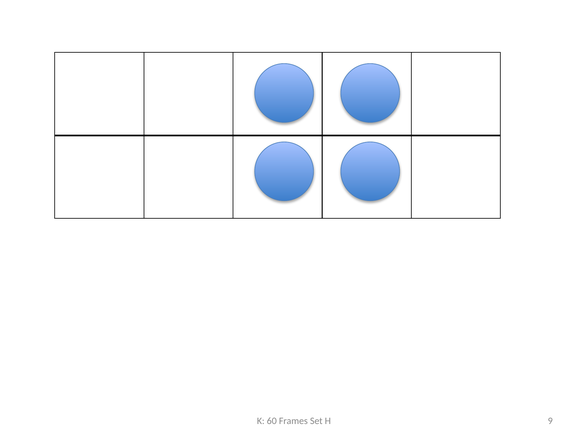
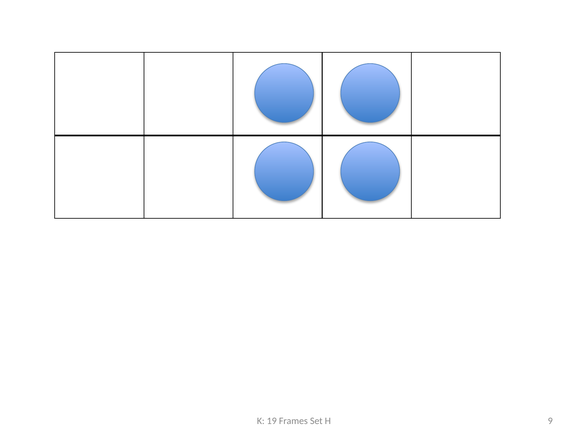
60: 60 -> 19 (272, 421)
